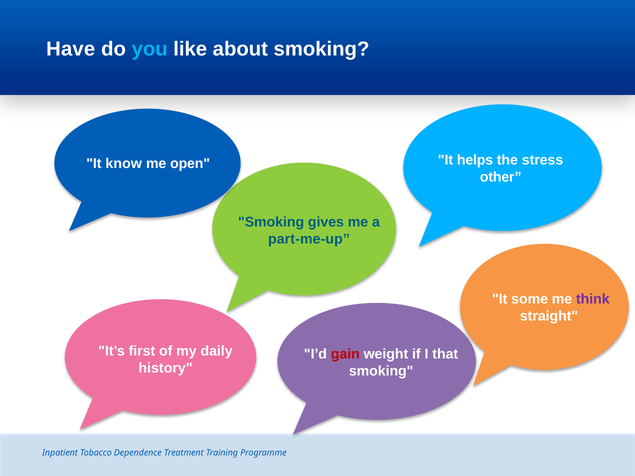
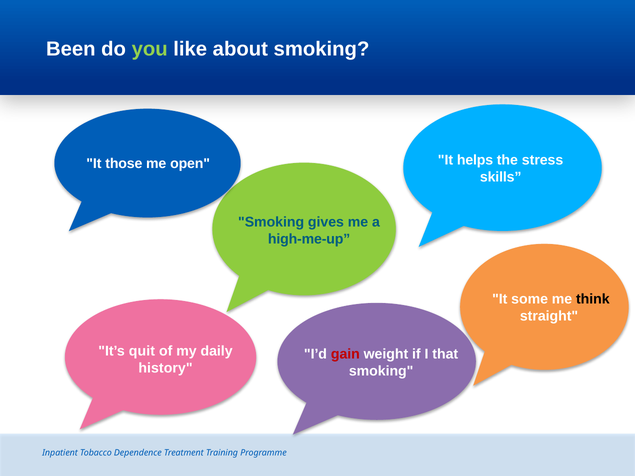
Have: Have -> Been (71, 49)
you colour: light blue -> light green (150, 49)
know: know -> those (124, 164)
other: other -> skills (501, 177)
part-me-up: part-me-up -> high-me-up (309, 239)
think colour: purple -> black (593, 299)
first: first -> quit (142, 351)
